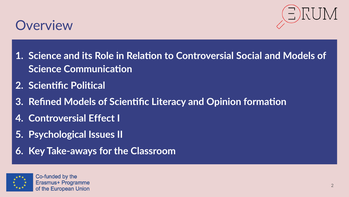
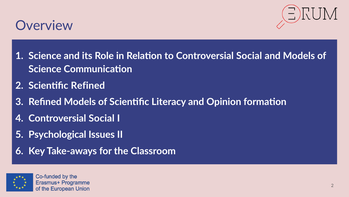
Scientific Political: Political -> Refined (88, 85)
Effect: Effect -> Social (102, 118)
